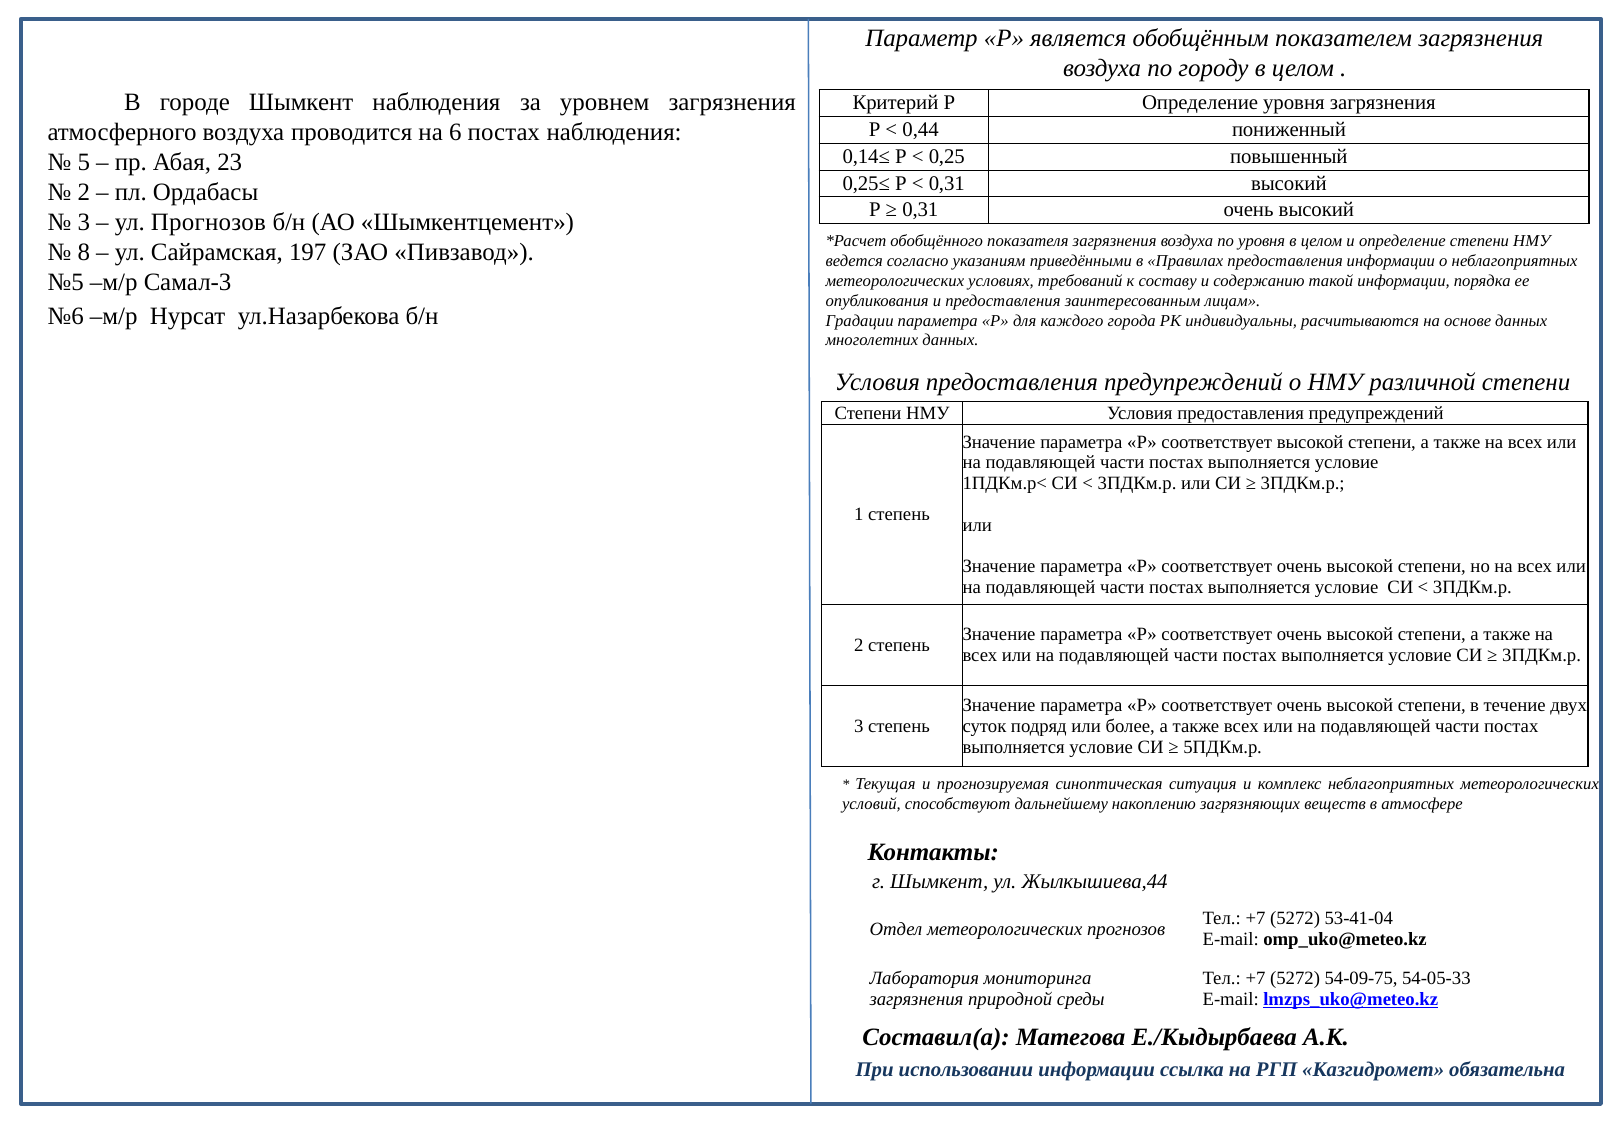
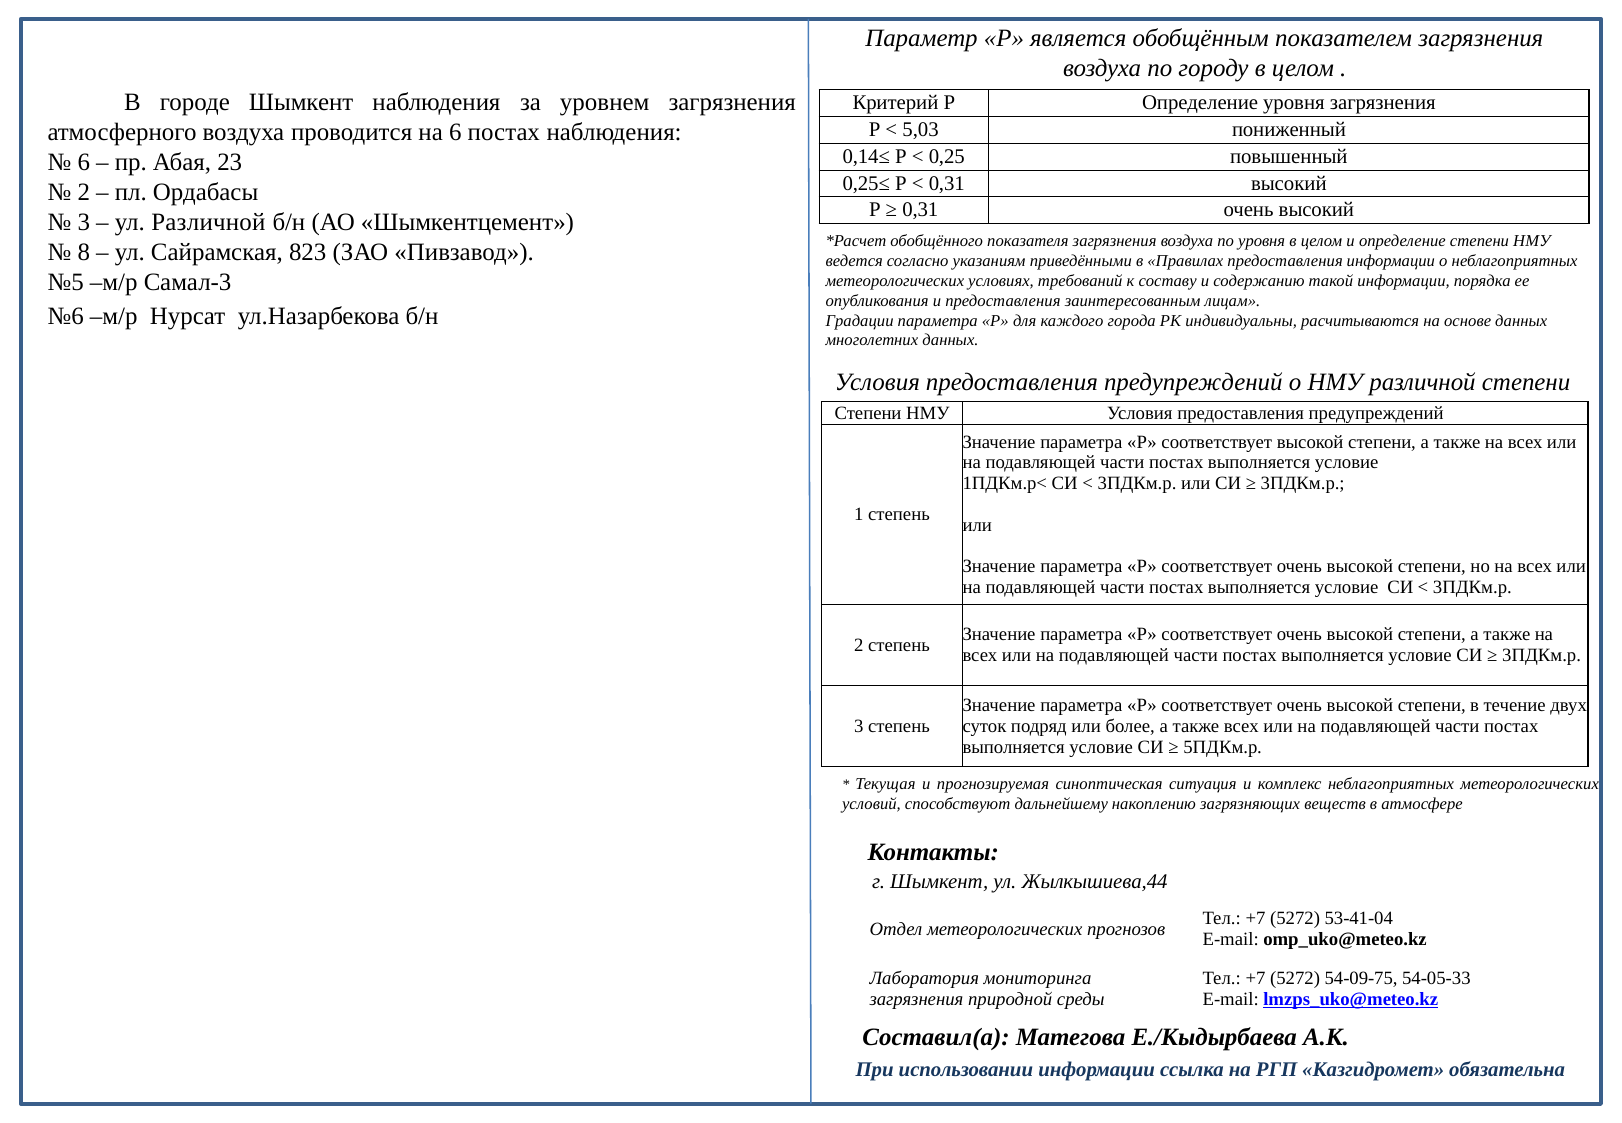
0,44: 0,44 -> 5,03 (921, 130)
5: 5 -> 6 (84, 162)
ул Прогнозов: Прогнозов -> Различной (208, 222)
197: 197 -> 823 (308, 252)
